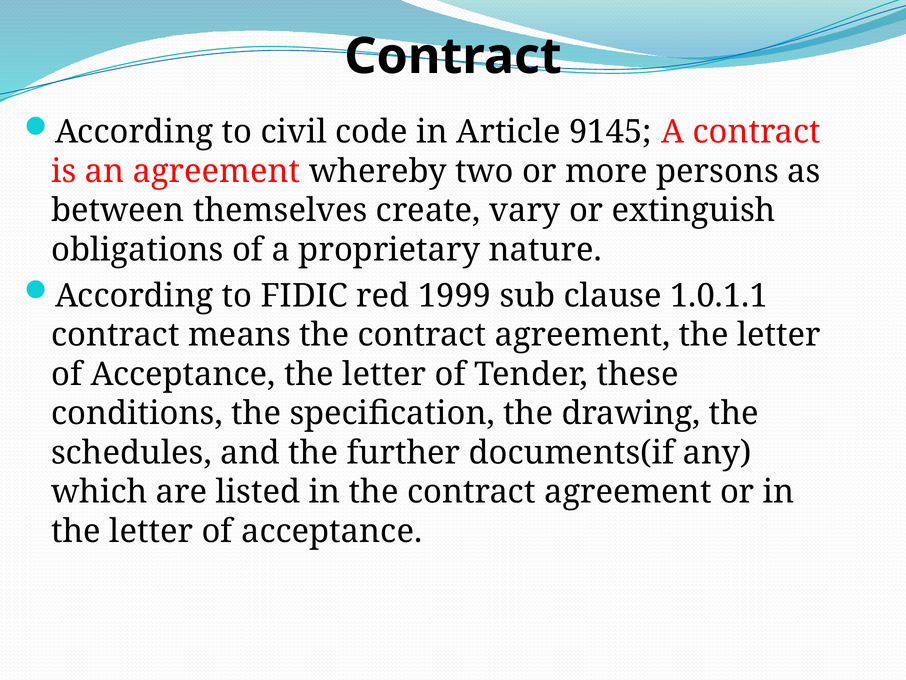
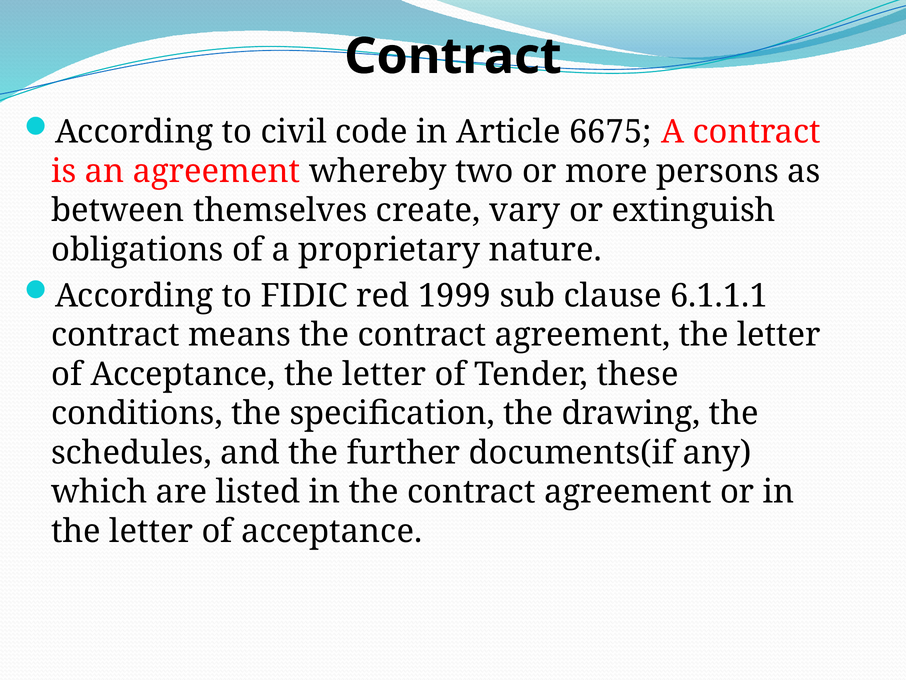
9145: 9145 -> 6675 (610, 132)
1.0.1.1: 1.0.1.1 -> 6.1.1.1 (719, 296)
